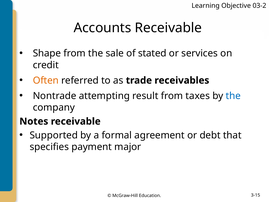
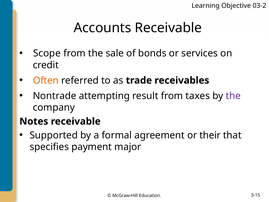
Shape: Shape -> Scope (47, 53)
stated: stated -> bonds (152, 53)
the colour: blue -> purple (233, 96)
debt: debt -> their (210, 135)
